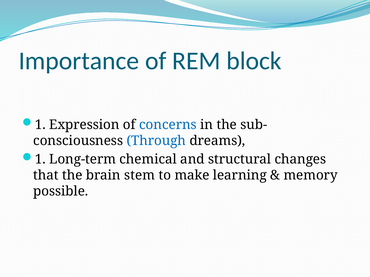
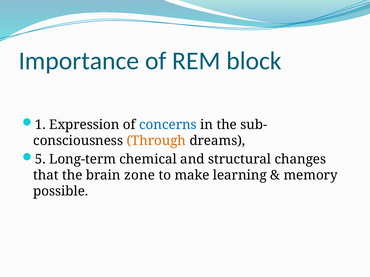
Through colour: blue -> orange (156, 141)
1: 1 -> 5 (40, 160)
stem: stem -> zone (140, 176)
